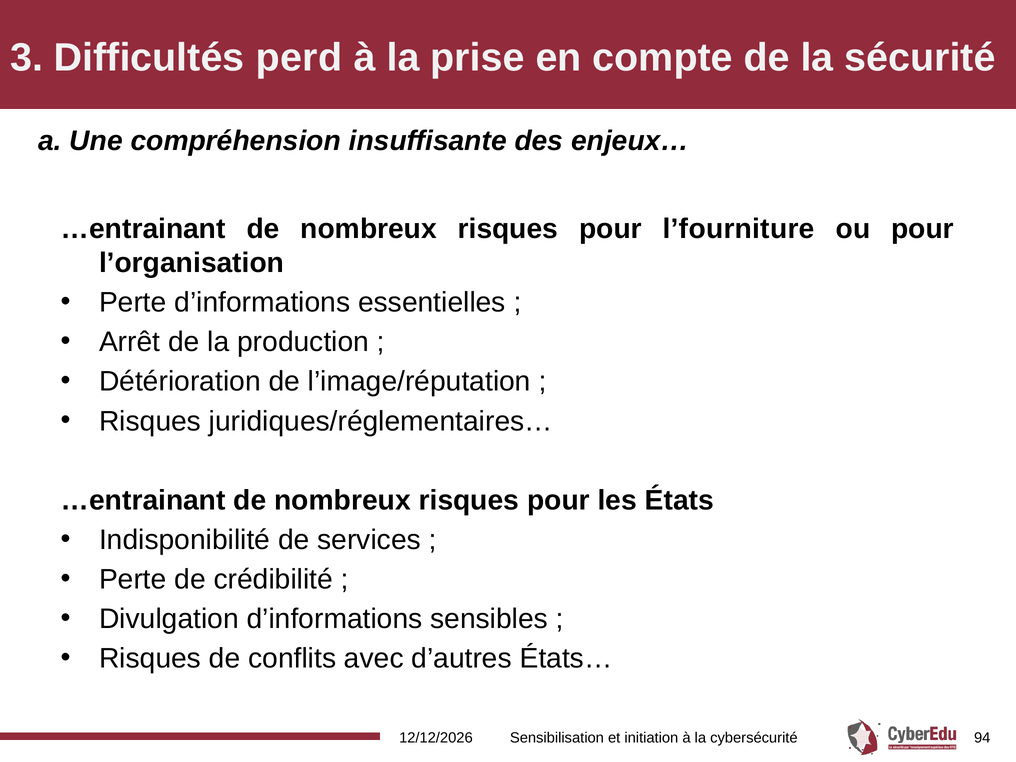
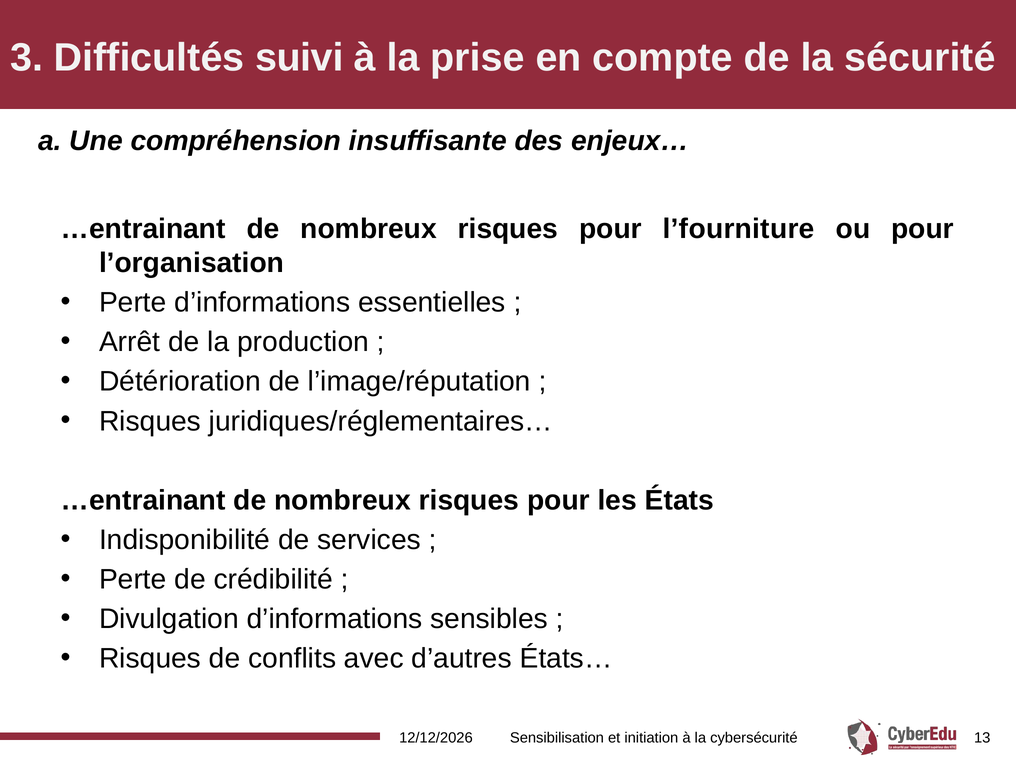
perd: perd -> suivi (299, 58)
94: 94 -> 13 (982, 738)
